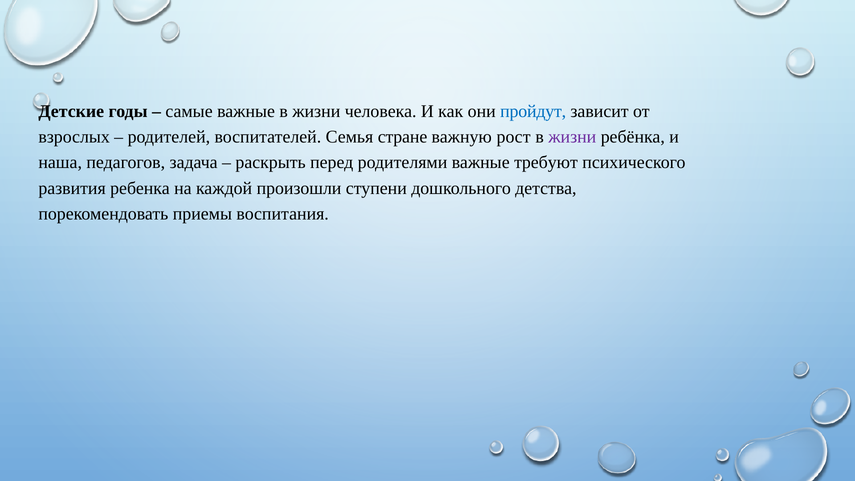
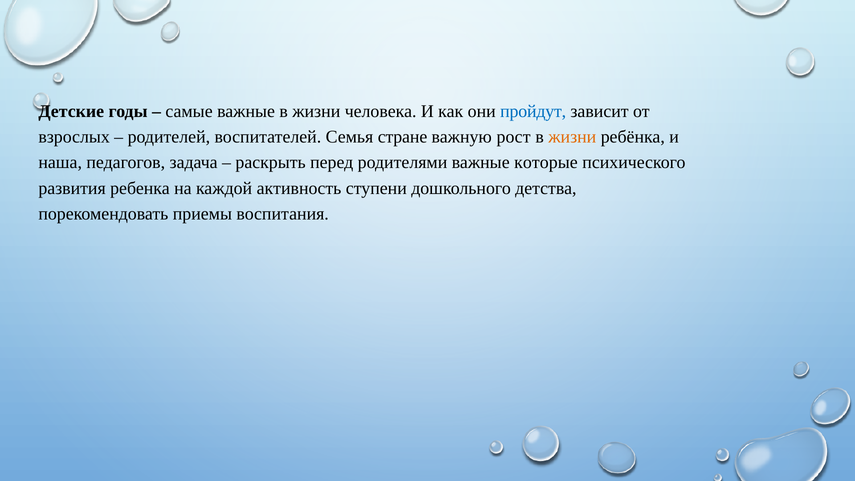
жизни colour: purple -> orange (572, 137)
требуют: требуют -> которые (546, 162)
произошли: произошли -> активность (299, 188)
